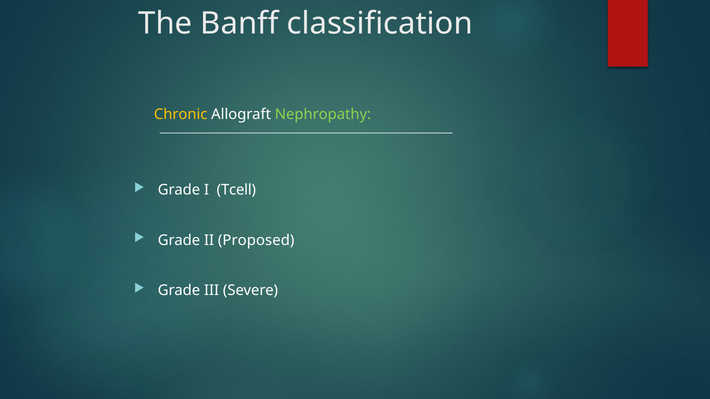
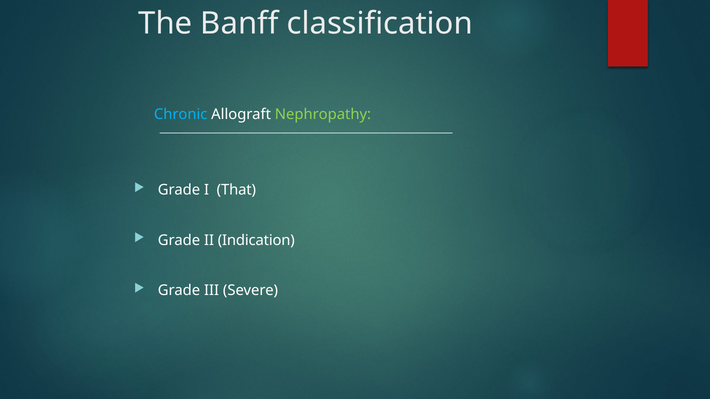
Chronic colour: yellow -> light blue (181, 115)
Tcell: Tcell -> That (236, 190)
Proposed: Proposed -> Indication (256, 240)
